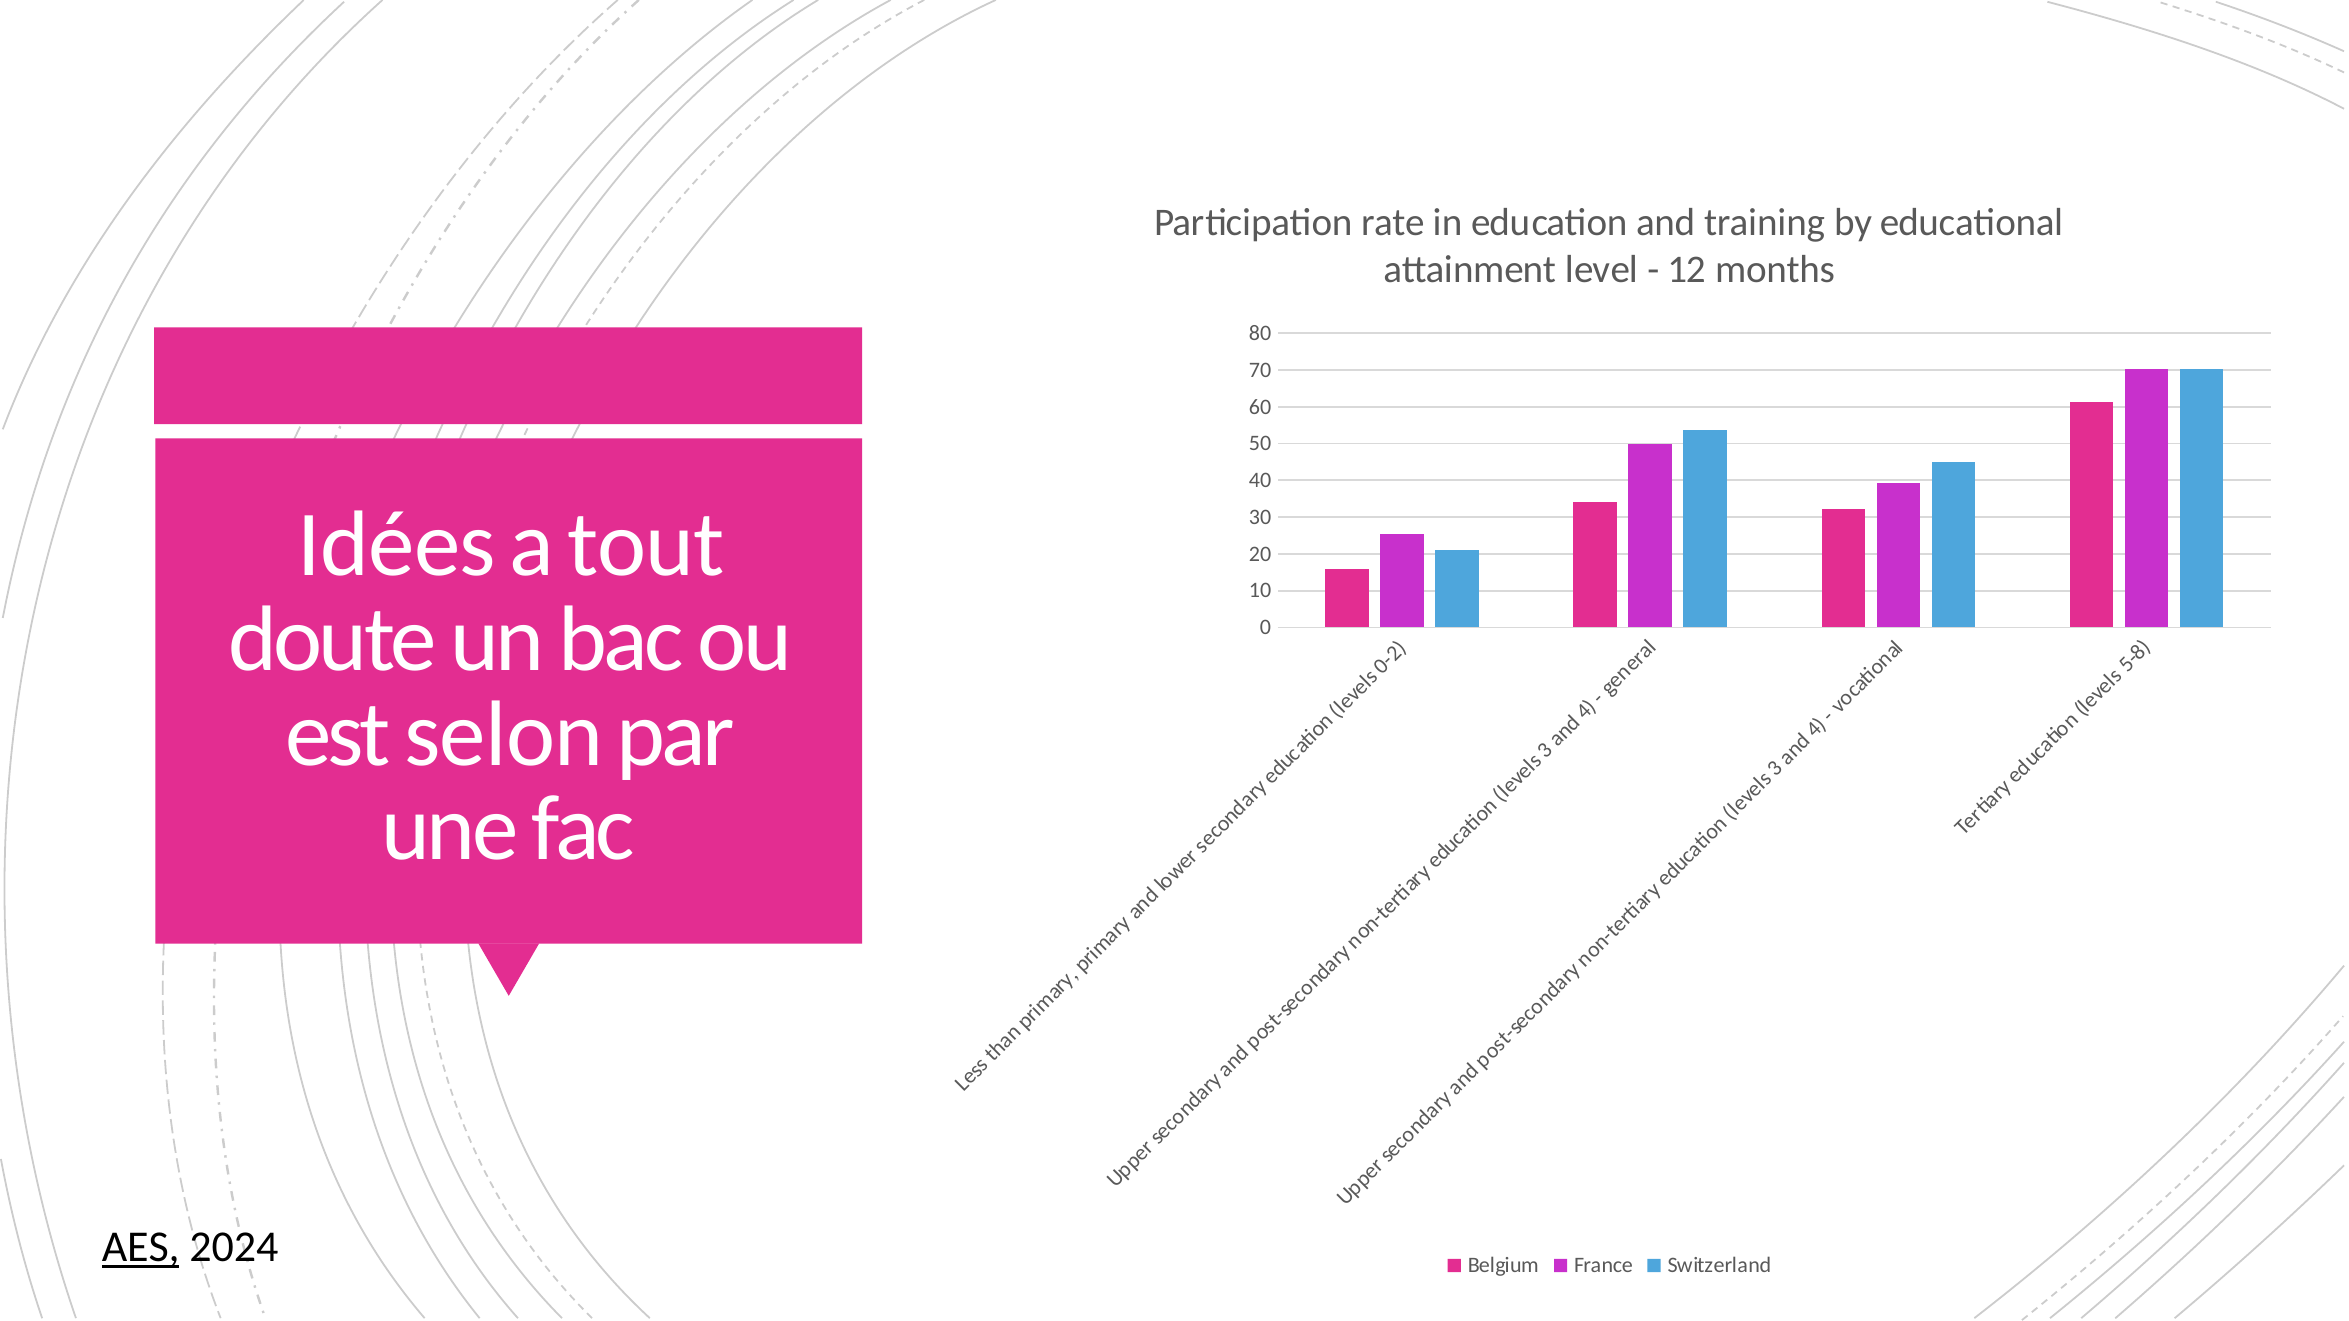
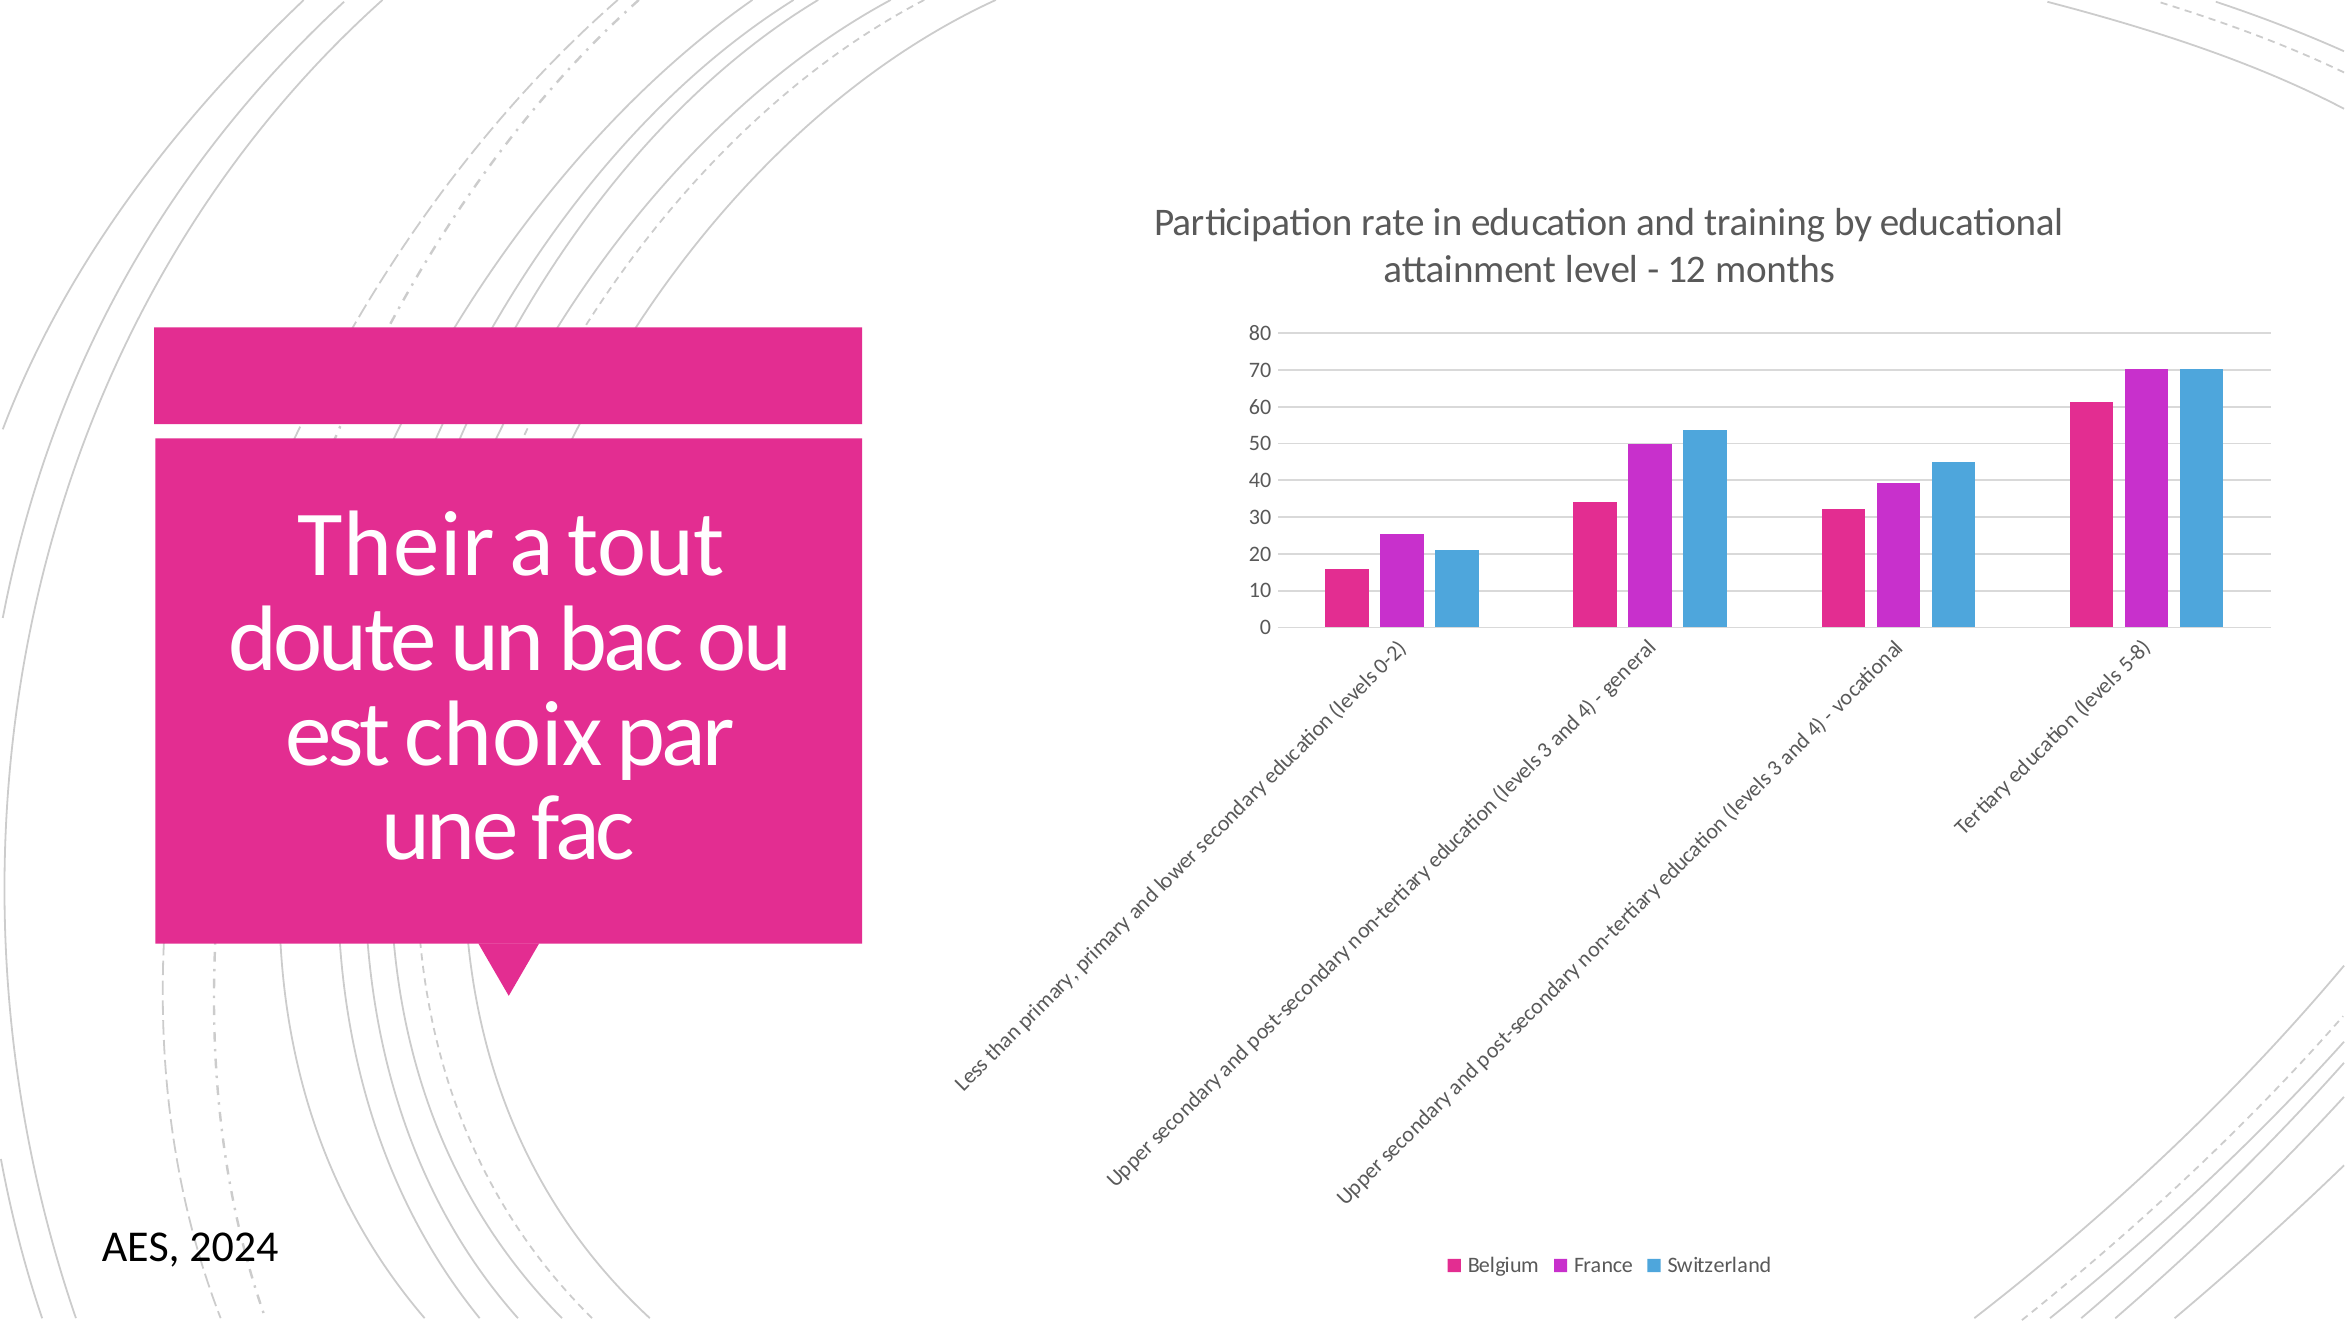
Idées: Idées -> Their (396, 545)
selon: selon -> choix (503, 735)
AES underline: present -> none (141, 1248)
